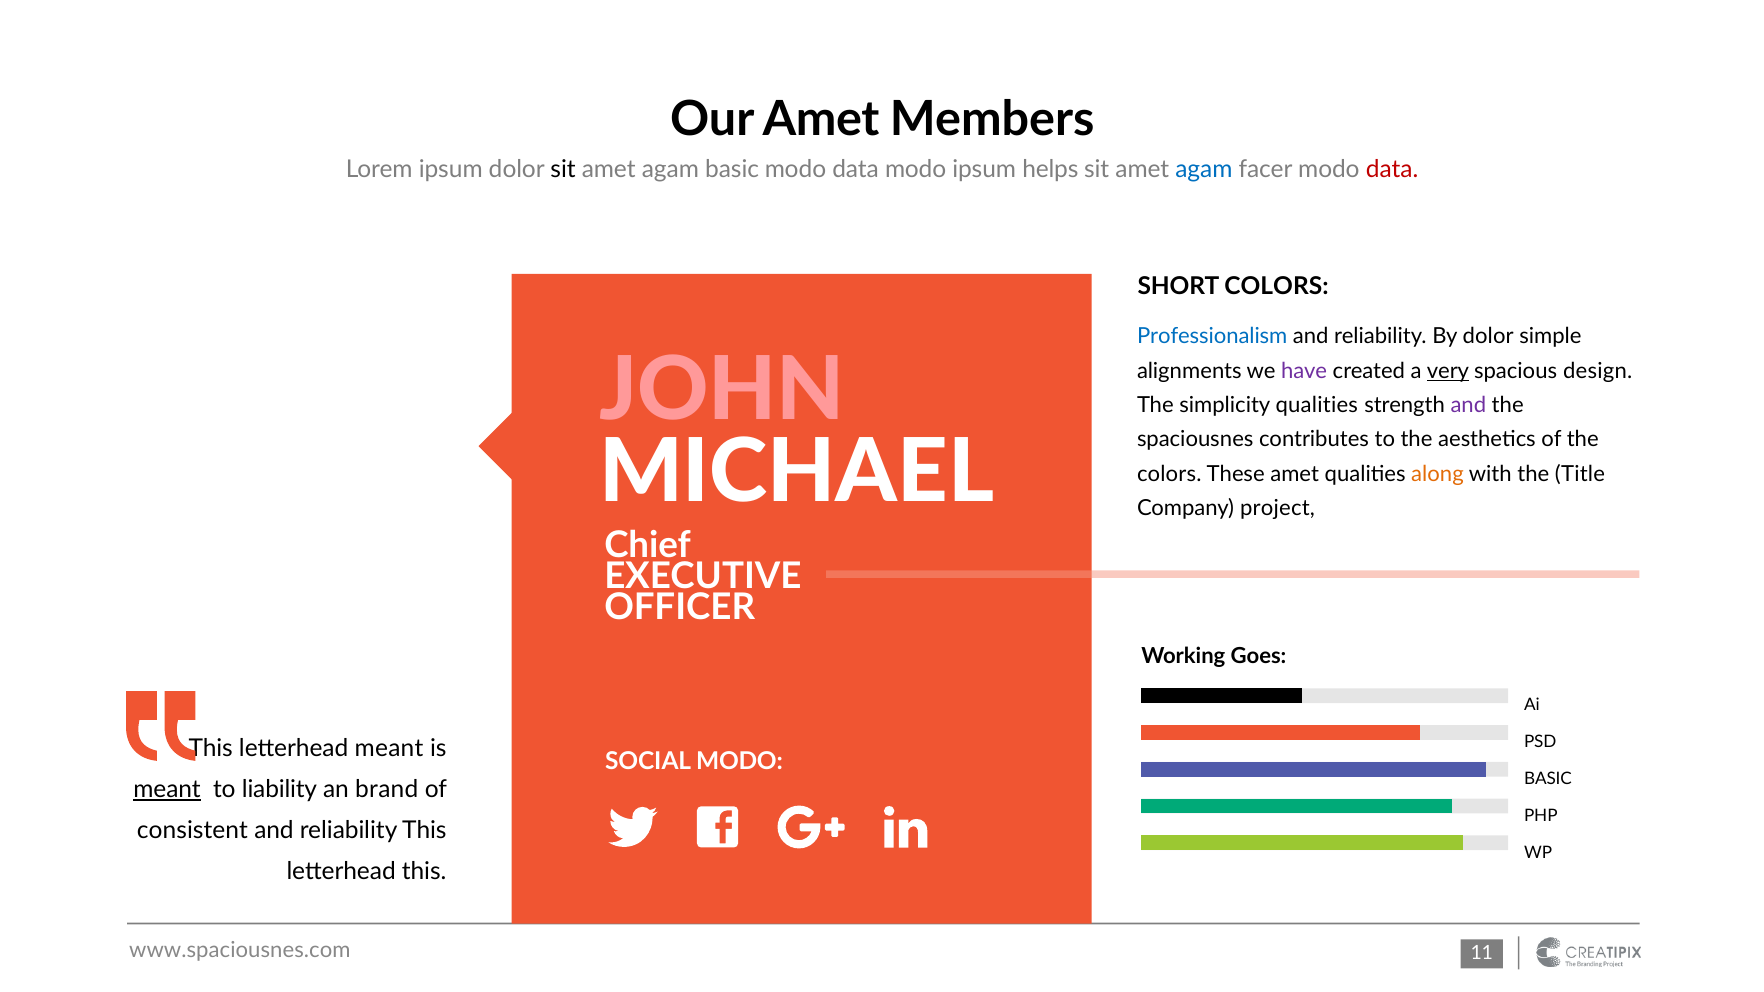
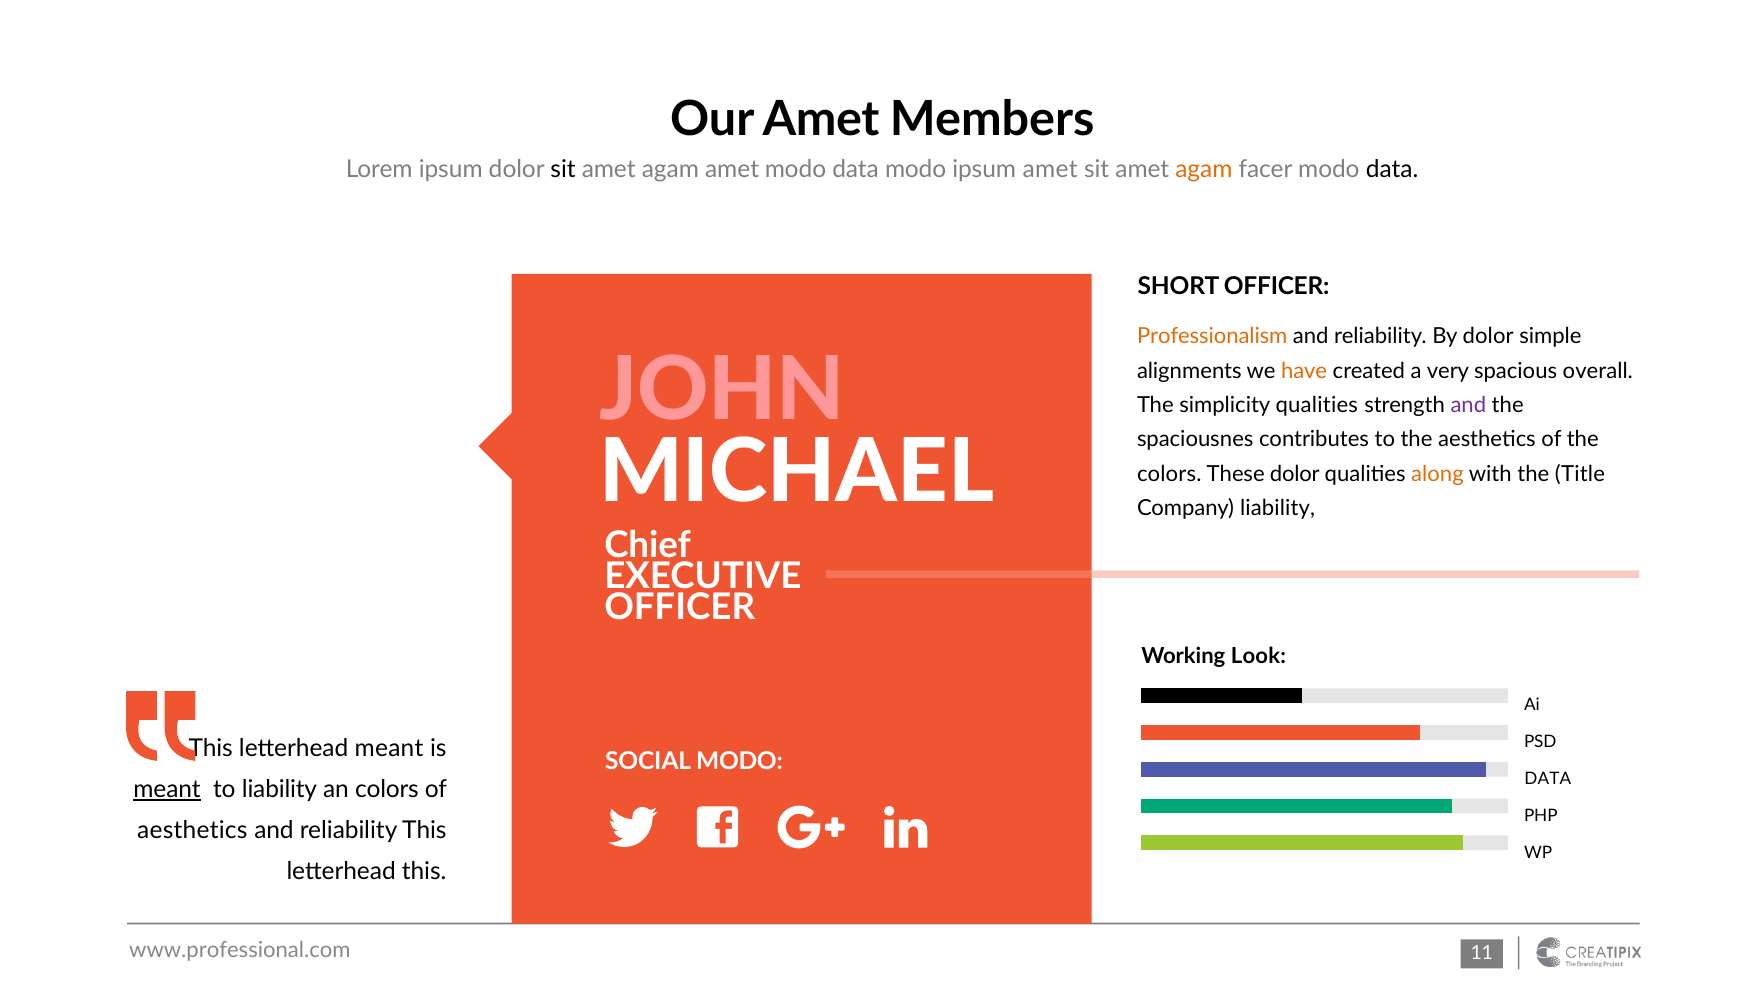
agam basic: basic -> amet (732, 169)
ipsum helps: helps -> amet (1050, 169)
agam colour: blue -> orange (1204, 169)
data colour: red -> black (1392, 169)
SHORT COLORS: COLORS -> OFFICER (1277, 287)
Professionalism colour: blue -> orange (1212, 336)
have colour: purple -> orange (1304, 371)
very underline: present -> none (1448, 371)
design: design -> overall (1598, 371)
These amet: amet -> dolor (1295, 474)
Company project: project -> liability (1278, 509)
Goes: Goes -> Look (1258, 657)
BASIC: BASIC -> DATA (1548, 779)
an brand: brand -> colors (387, 789)
consistent: consistent -> aesthetics (192, 831)
www.spaciousnes.com: www.spaciousnes.com -> www.professional.com (240, 950)
